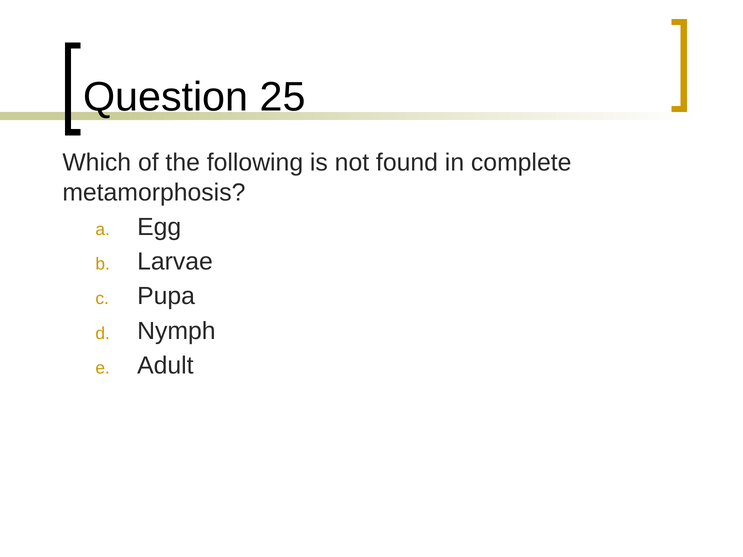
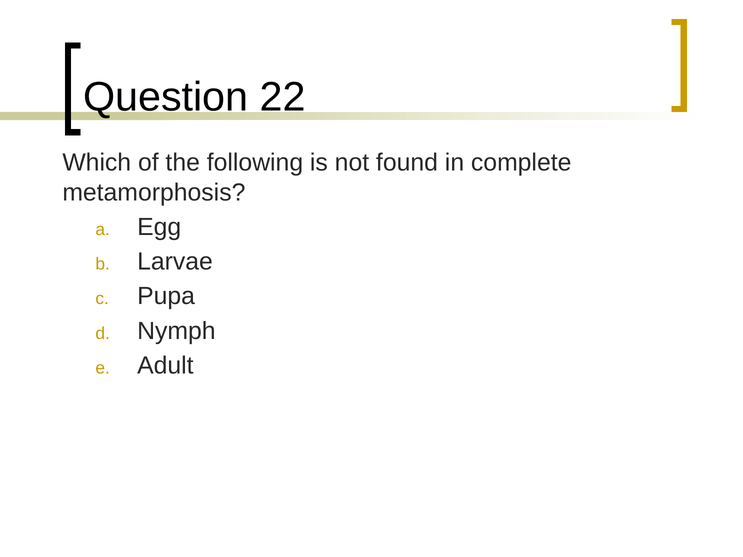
25: 25 -> 22 (283, 97)
